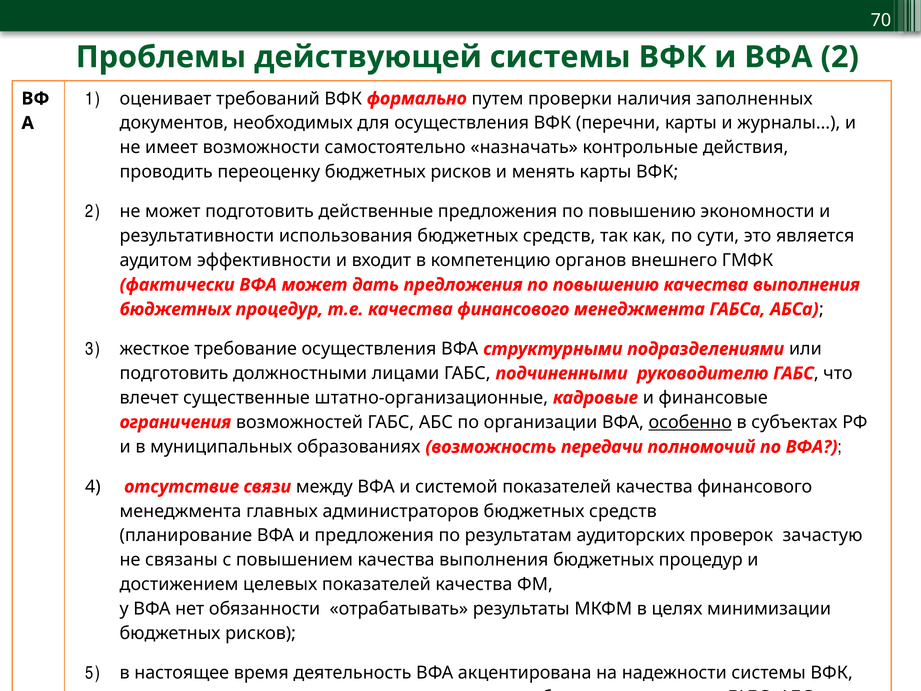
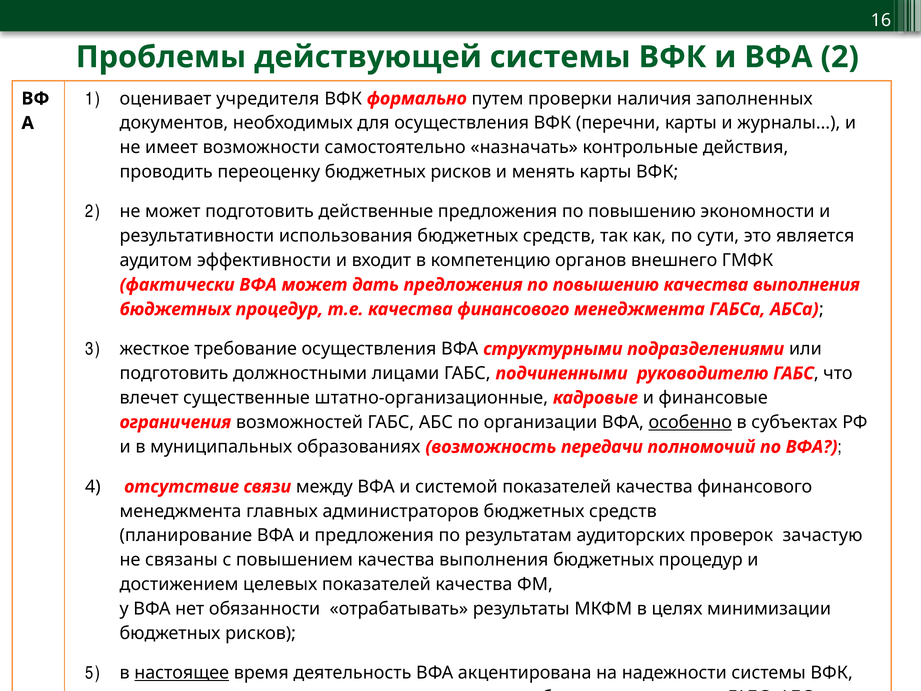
70: 70 -> 16 (881, 20)
требований: требований -> учредителя (268, 99)
настоящее underline: none -> present (182, 673)
